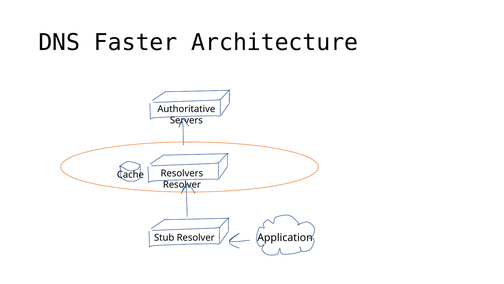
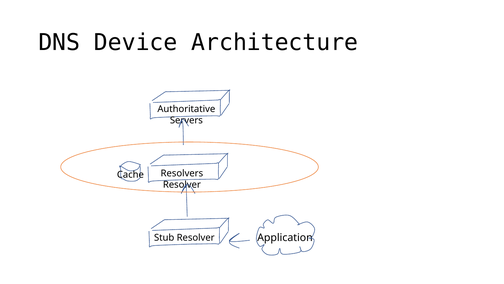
Faster: Faster -> Device (136, 42)
